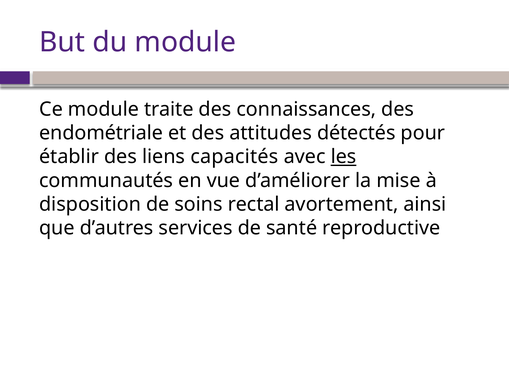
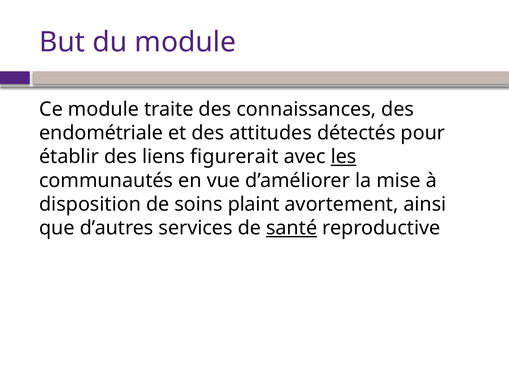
capacités: capacités -> figurerait (234, 157)
rectal: rectal -> plaint (254, 204)
santé underline: none -> present (292, 228)
